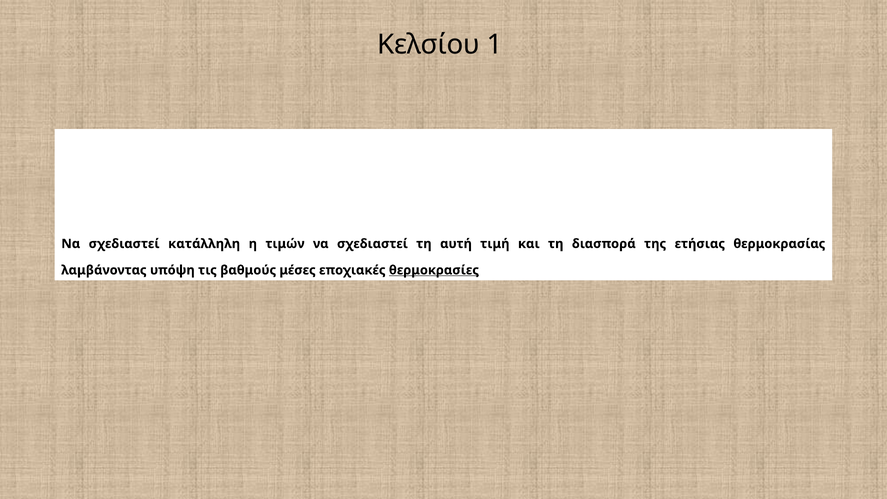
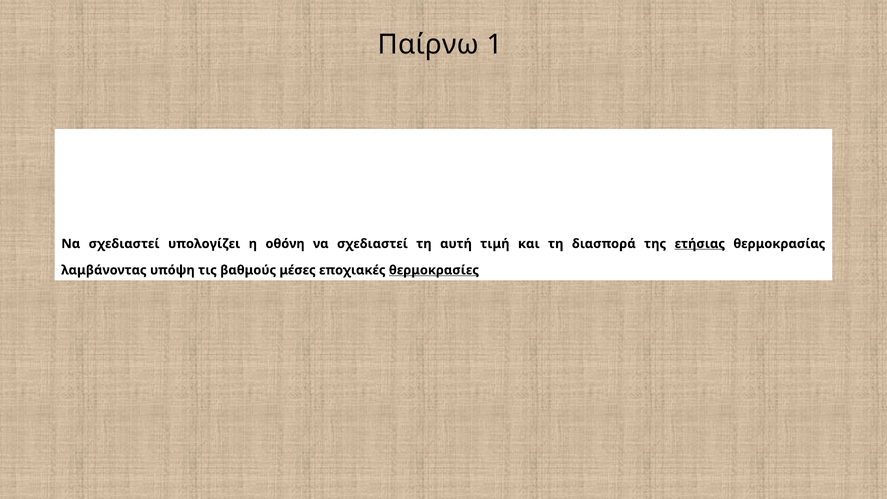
Κελσίου: Κελσίου -> Παίρνω (428, 44)
κατάλληλη: κατάλληλη -> υπολογίζει (204, 244)
τιμών: τιμών -> οθόνη (285, 244)
ετήσιας underline: none -> present (700, 244)
